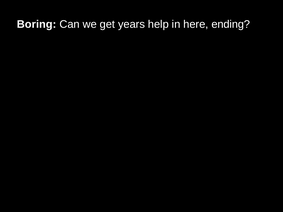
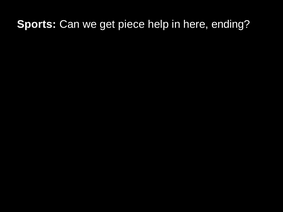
Boring: Boring -> Sports (37, 24)
years: years -> piece (131, 24)
